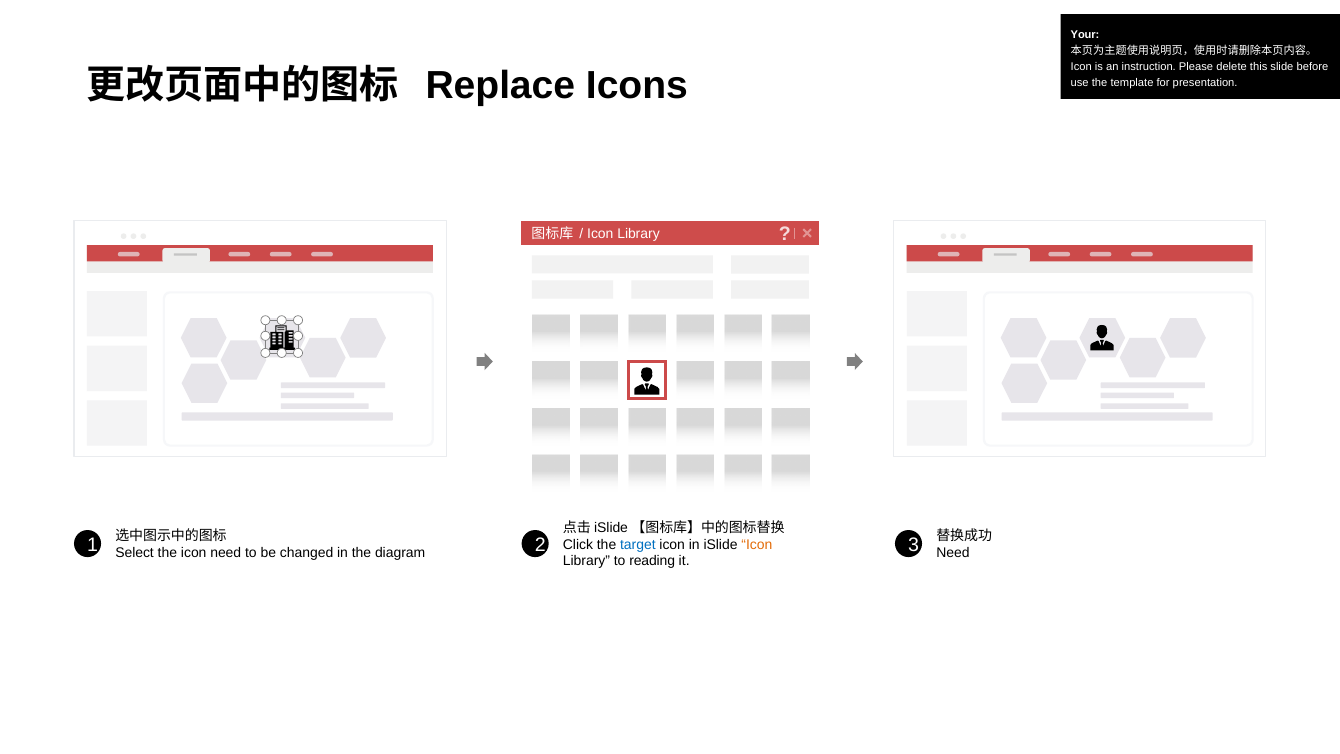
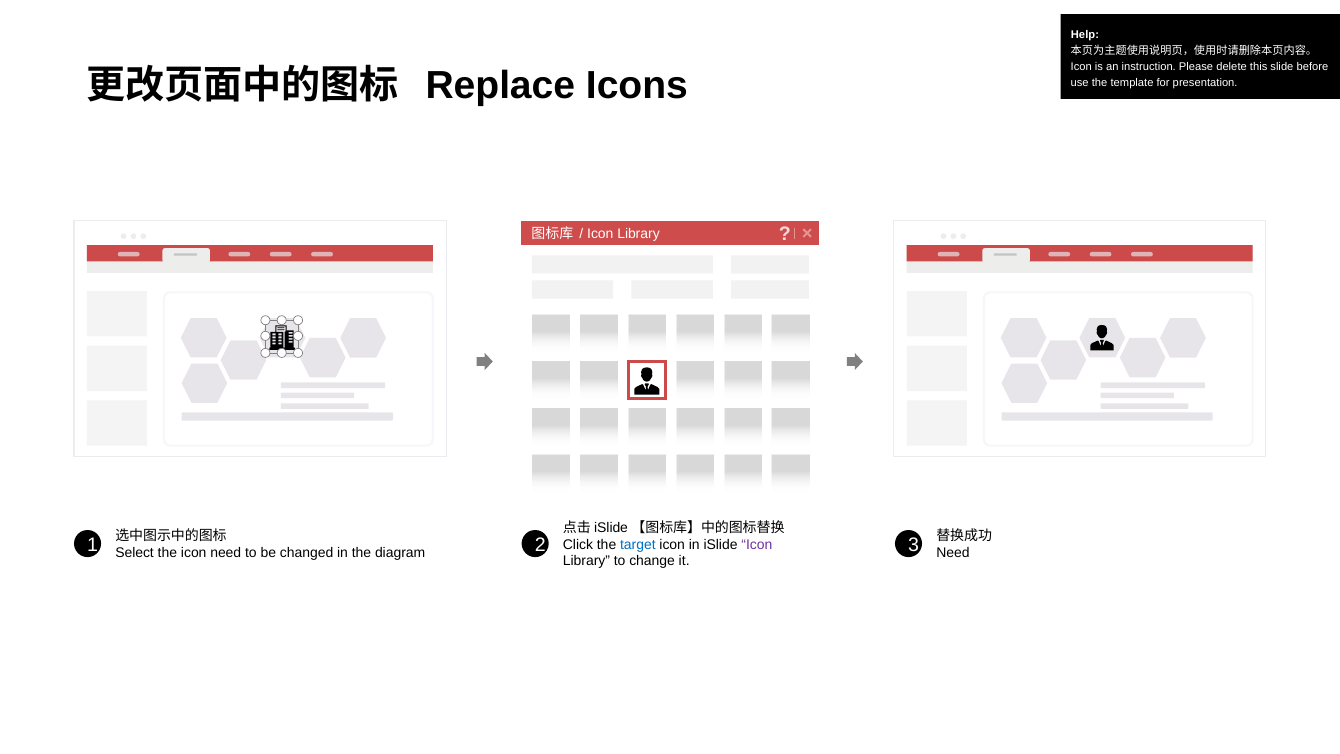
Your: Your -> Help (1085, 35)
Icon colour: orange -> purple (757, 544)
reading: reading -> change (652, 561)
